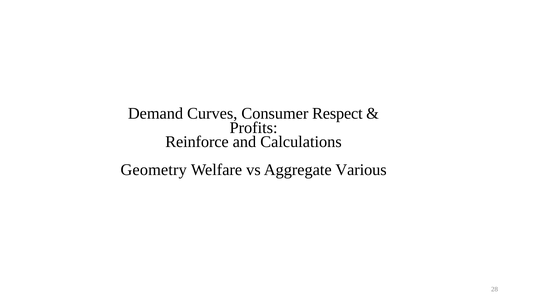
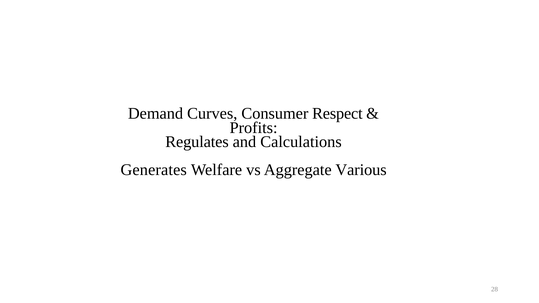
Reinforce: Reinforce -> Regulates (197, 142)
Geometry: Geometry -> Generates (154, 170)
